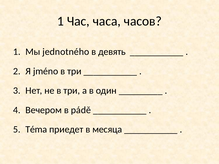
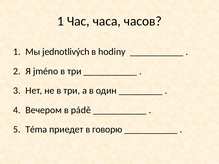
jednotného: jednotného -> jednotlivých (66, 52)
девять: девять -> hodiny (112, 52)
месяца: месяца -> говорю (107, 130)
